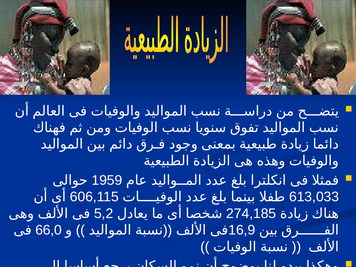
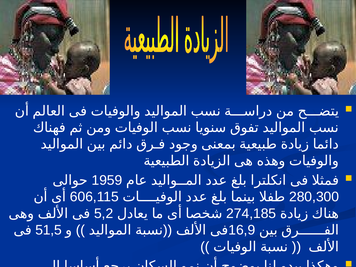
613,033: 613,033 -> 280,300 (314, 197)
66,0: 66,0 -> 51,5 (49, 230)
